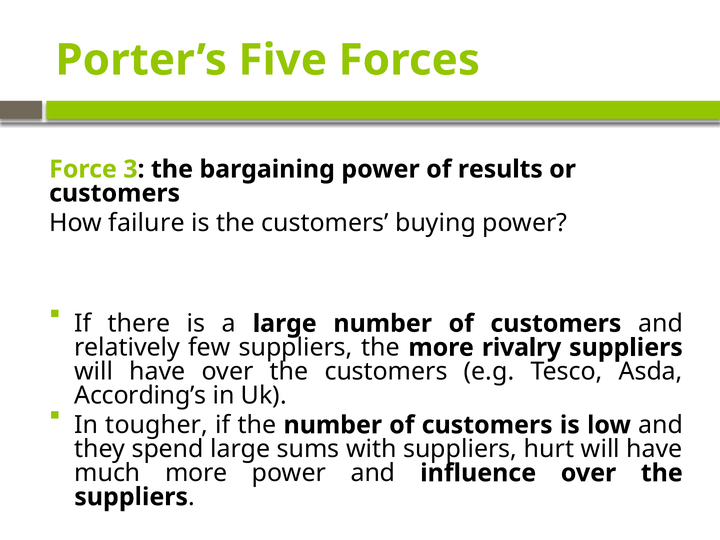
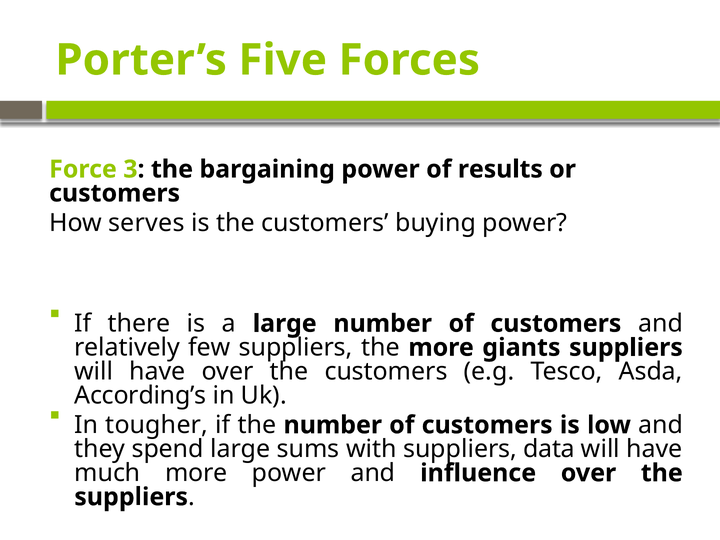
failure: failure -> serves (146, 223)
rivalry: rivalry -> giants (521, 348)
hurt: hurt -> data (549, 449)
